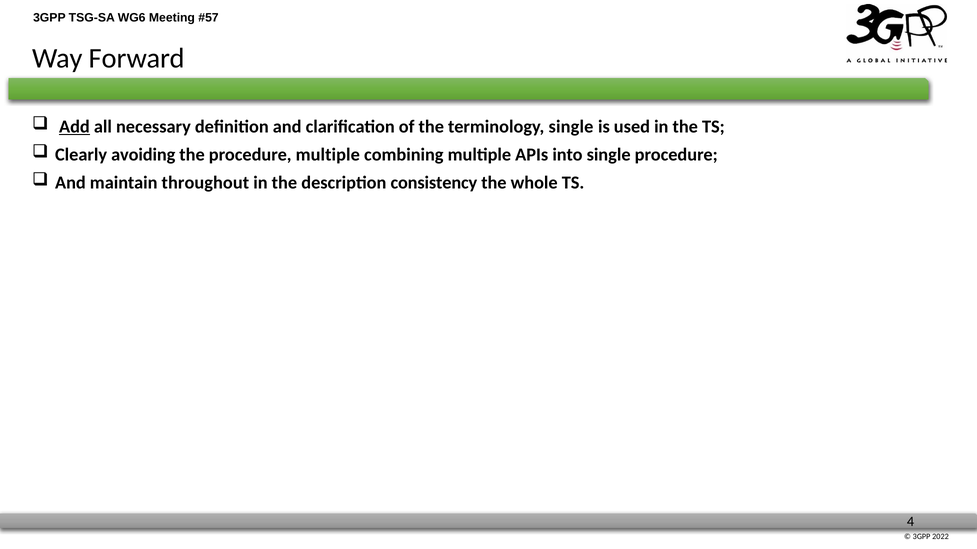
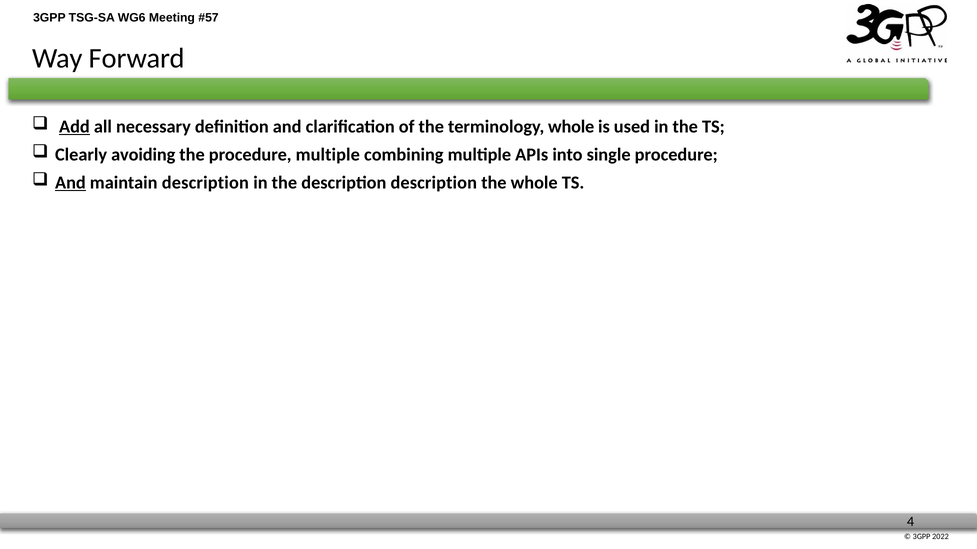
terminology single: single -> whole (571, 127)
And underline: none -> present (70, 183)
maintain throughout: throughout -> description (205, 183)
description consistency: consistency -> description (434, 183)
